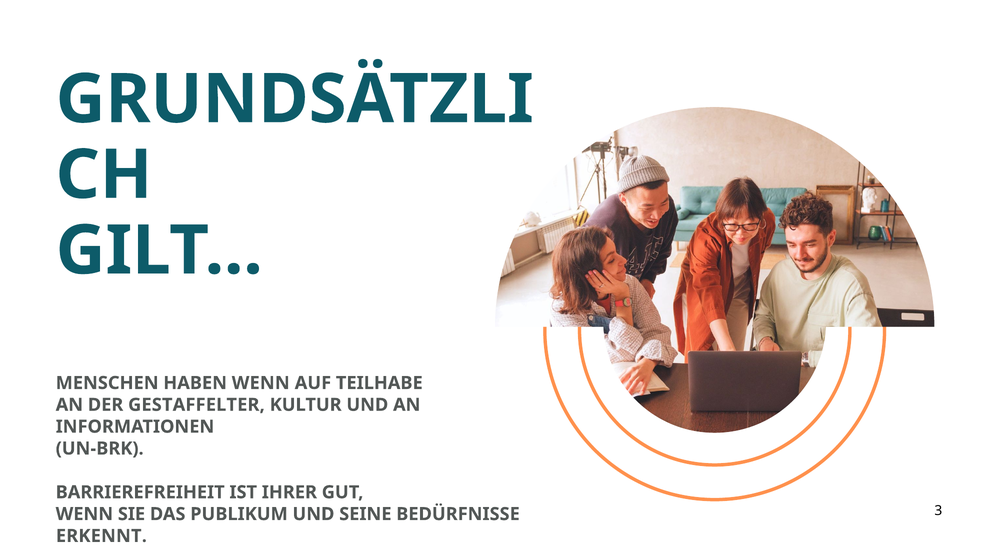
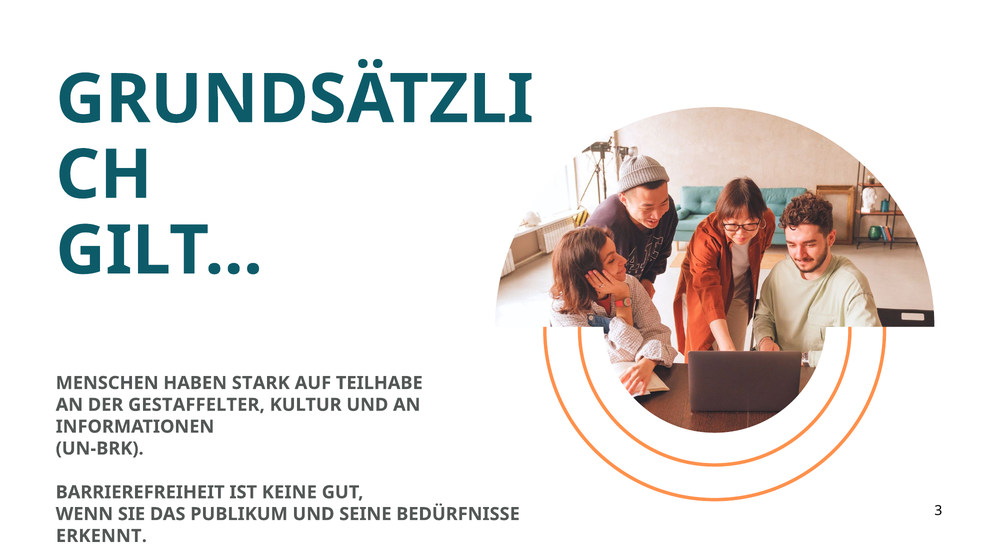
HABEN WENN: WENN -> STARK (261, 383)
IHRER: IHRER -> KEINE (289, 492)
